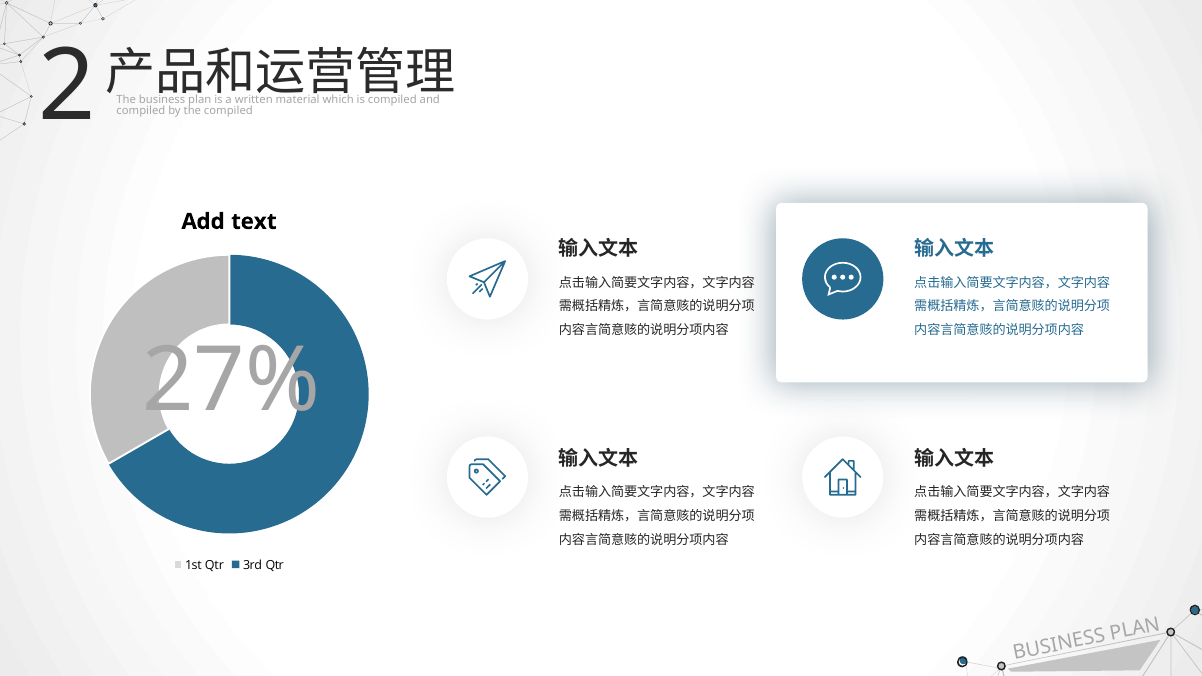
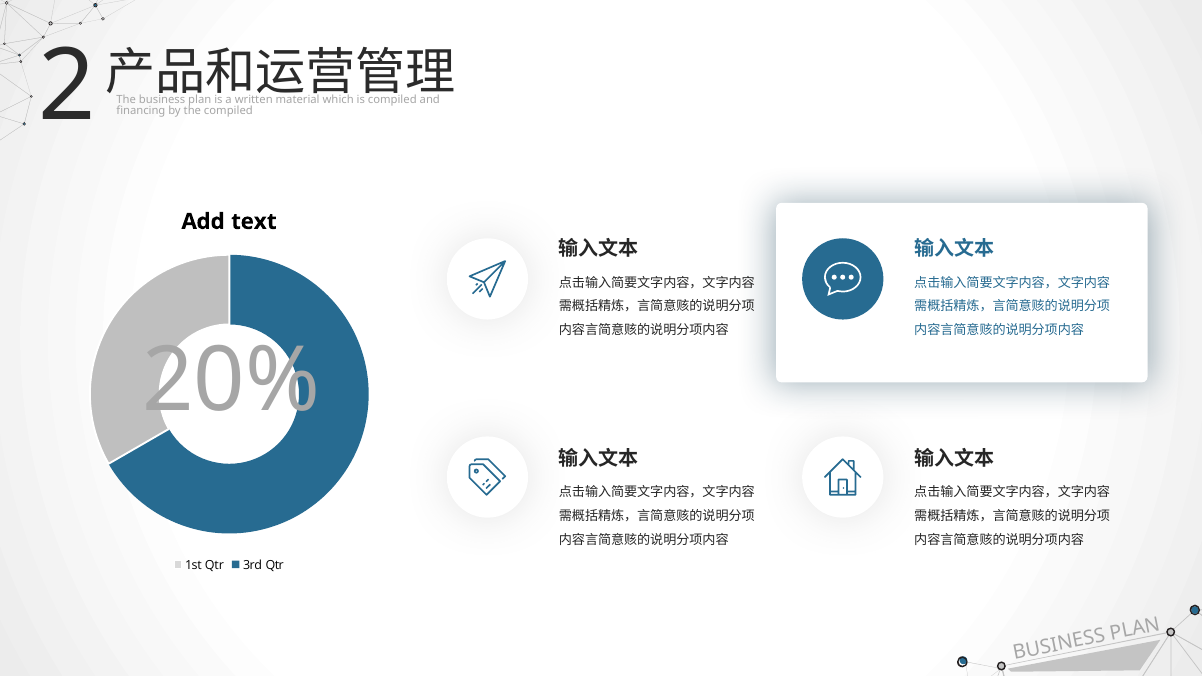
compiled: compiled -> financing (141, 111)
27%: 27% -> 20% (231, 381)
